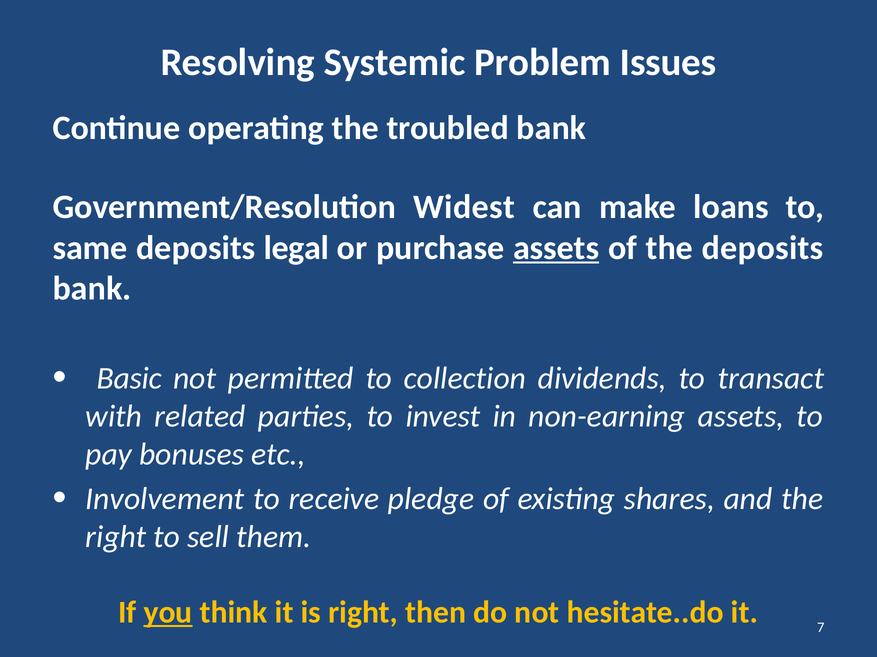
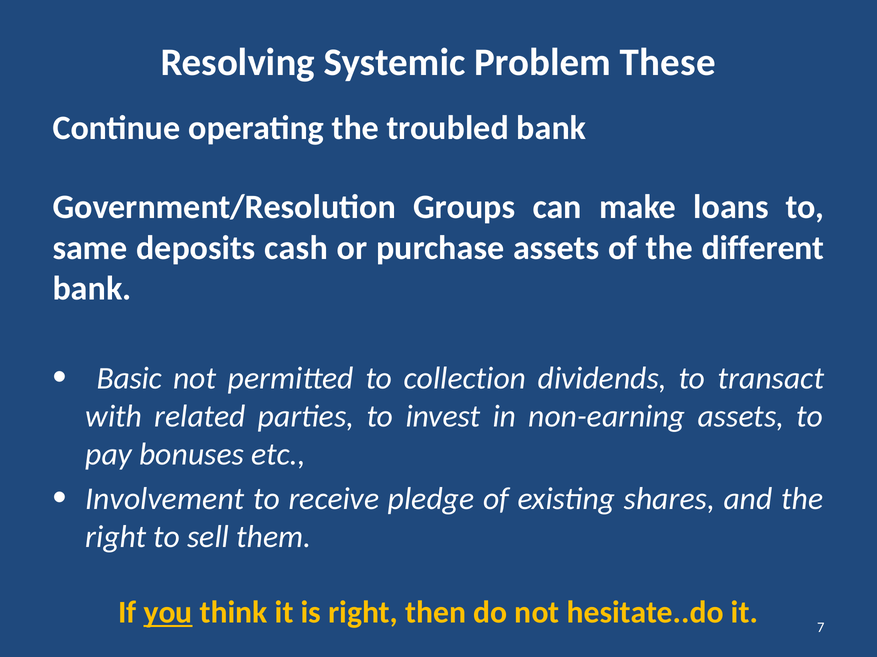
Issues: Issues -> These (668, 62)
Widest: Widest -> Groups (464, 207)
legal: legal -> cash (296, 248)
assets underline: present -> none (556, 248)
the deposits: deposits -> different (763, 248)
